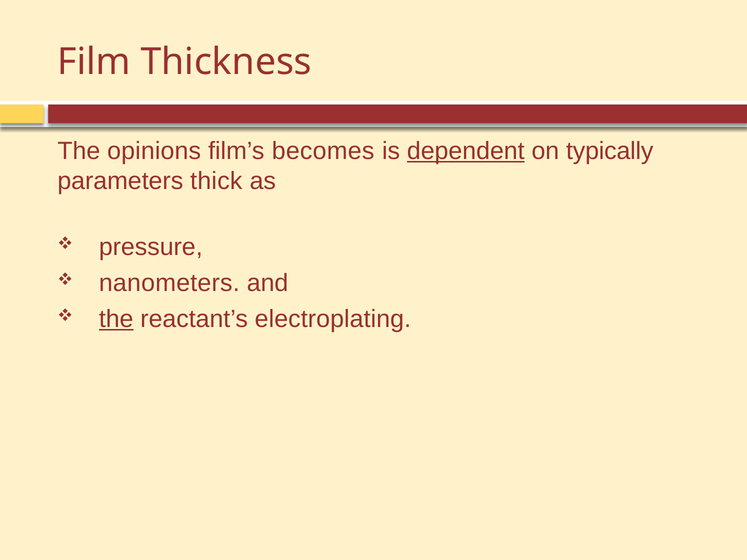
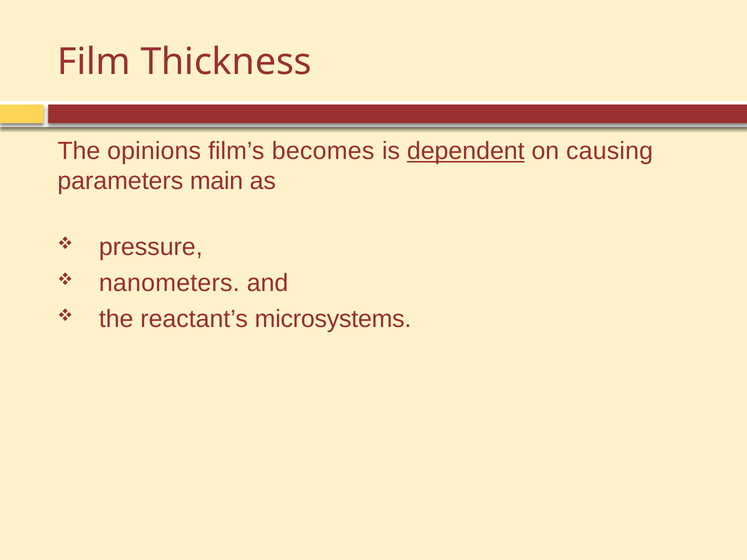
typically: typically -> causing (610, 151)
thick: thick -> main (217, 181)
the underline: present -> none (116, 319)
electroplating: electroplating -> microsystems (333, 319)
